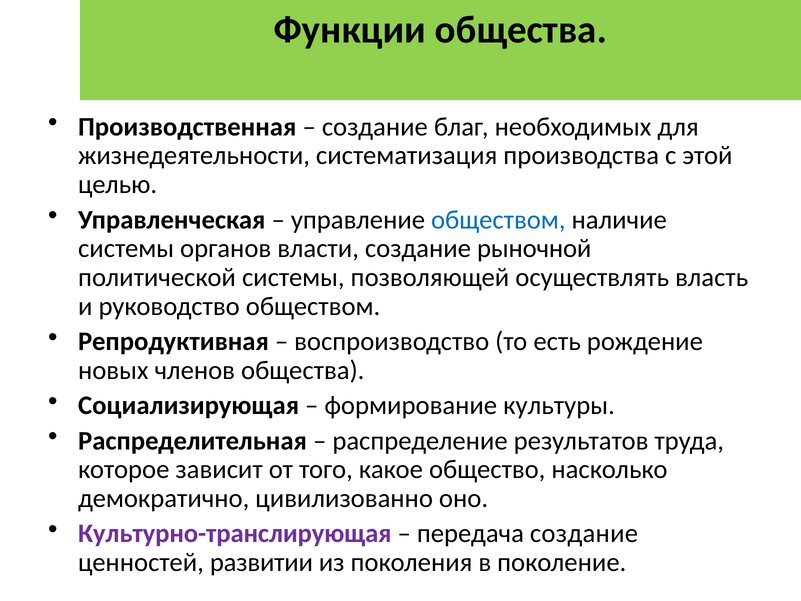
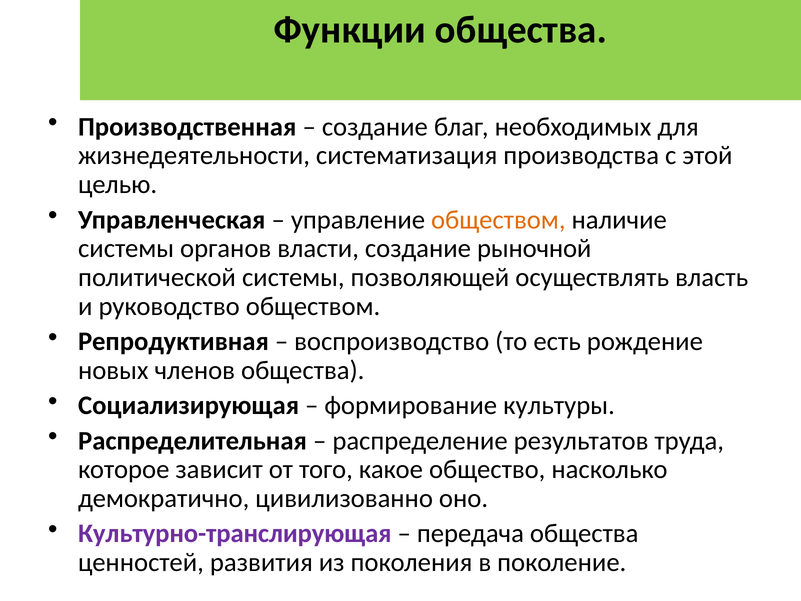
обществом colour: blue -> orange (498, 220)
передача создание: создание -> общества (584, 533)
развитии: развитии -> развития (261, 562)
